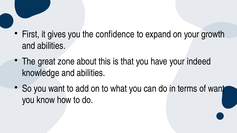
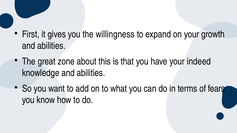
confidence: confidence -> willingness (115, 34)
of want: want -> fears (216, 89)
